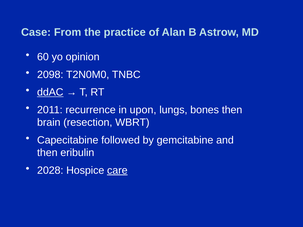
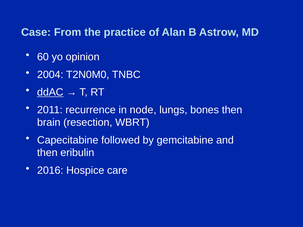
2098: 2098 -> 2004 (50, 75)
upon: upon -> node (143, 110)
2028: 2028 -> 2016 (50, 171)
care underline: present -> none (117, 171)
